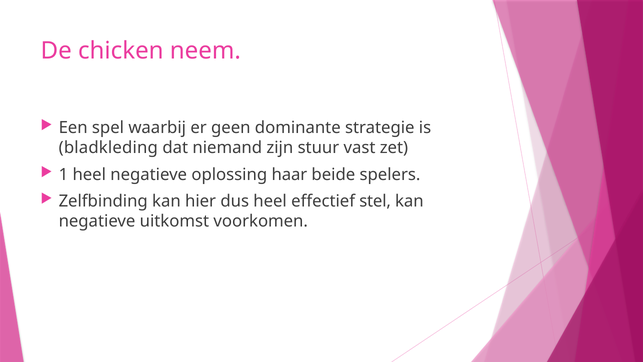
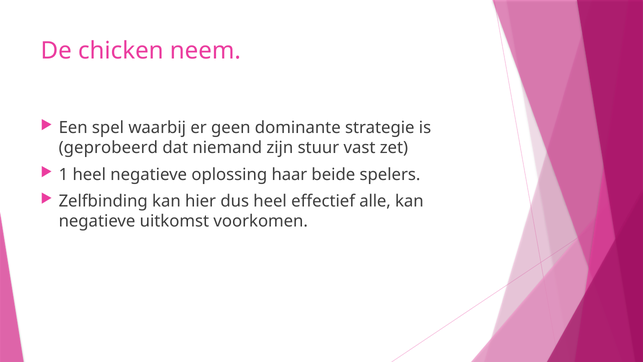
bladkleding: bladkleding -> geprobeerd (108, 148)
stel: stel -> alle (375, 201)
